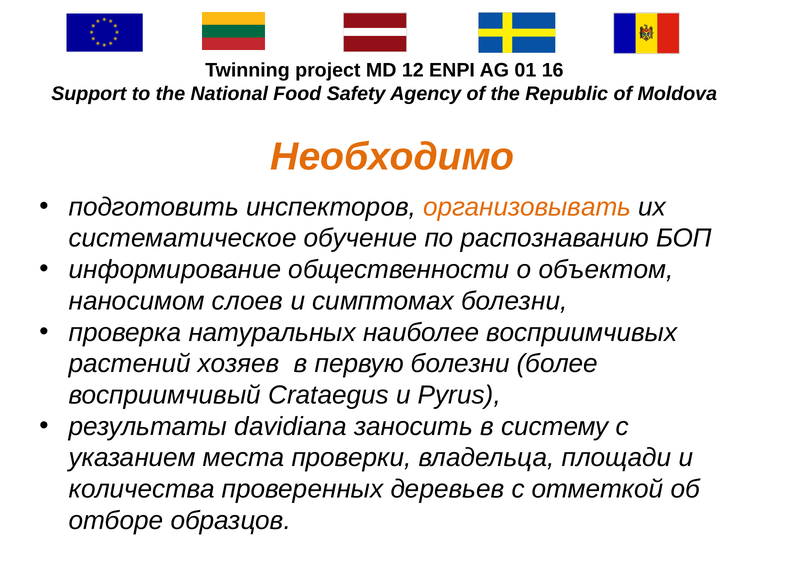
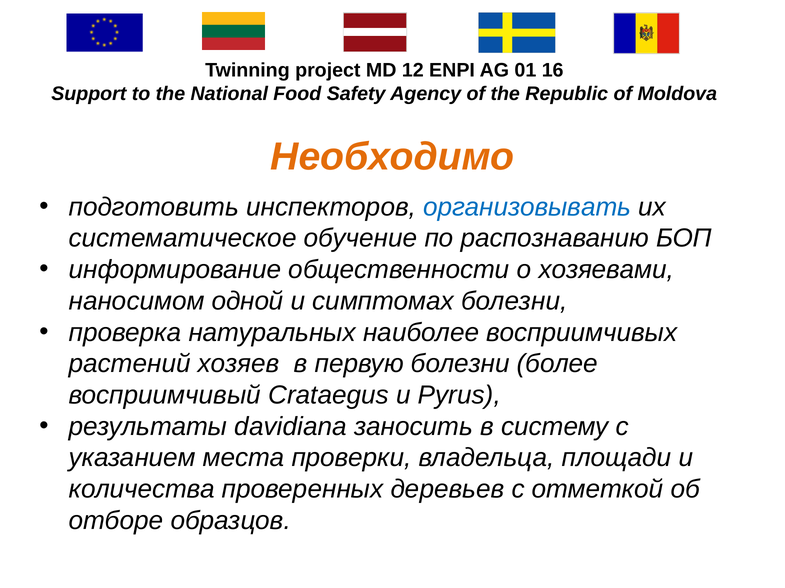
организовывать colour: orange -> blue (527, 207)
объектом: объектом -> хозяевами (606, 270)
слоев: слоев -> одной (248, 301)
